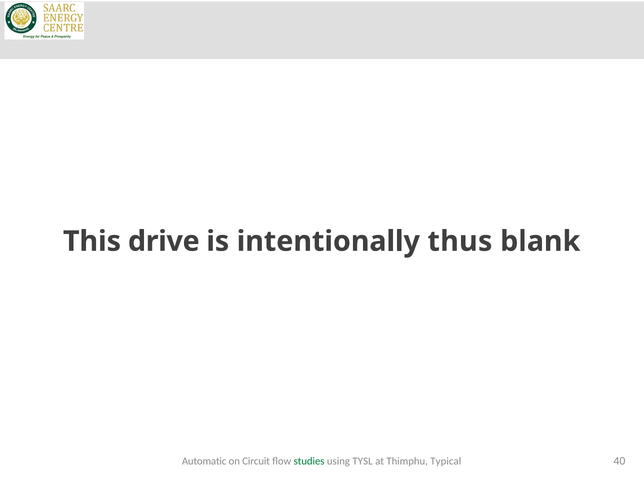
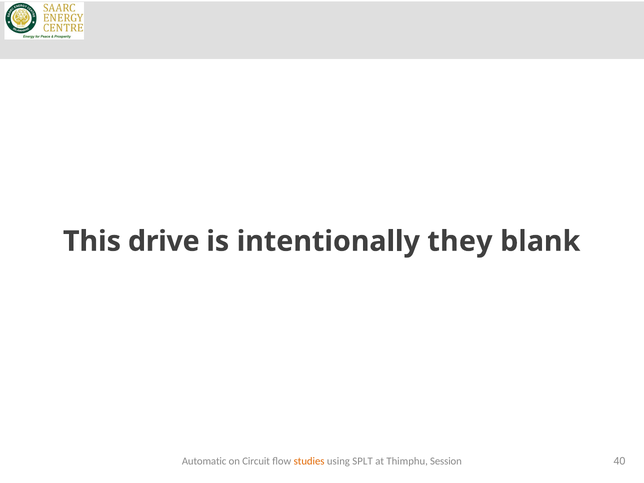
thus: thus -> they (460, 241)
studies colour: green -> orange (309, 461)
TYSL: TYSL -> SPLT (363, 461)
Typical: Typical -> Session (446, 461)
